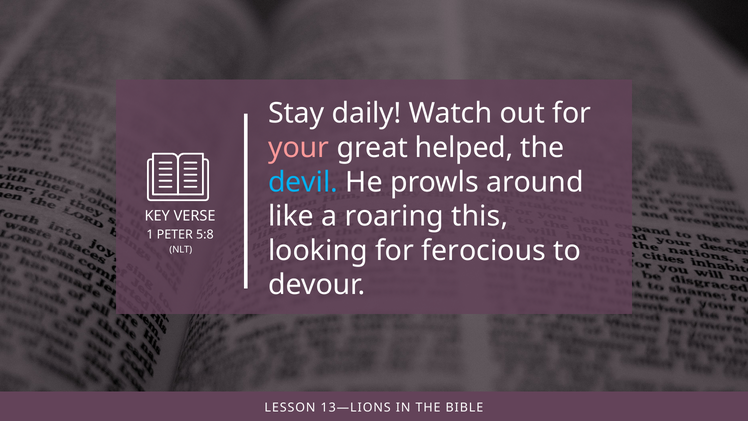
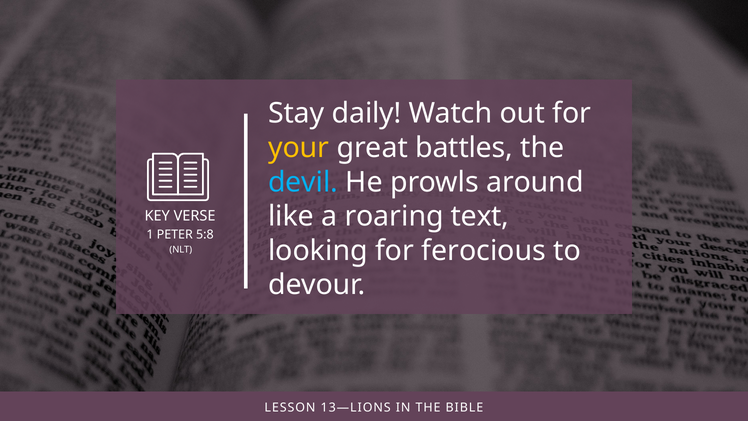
your colour: pink -> yellow (299, 148)
helped: helped -> battles (464, 148)
this: this -> text (480, 216)
